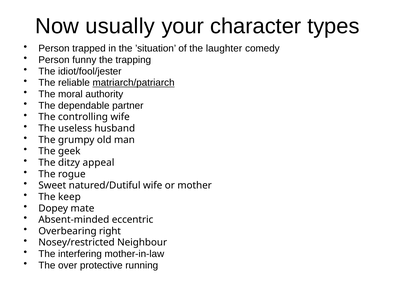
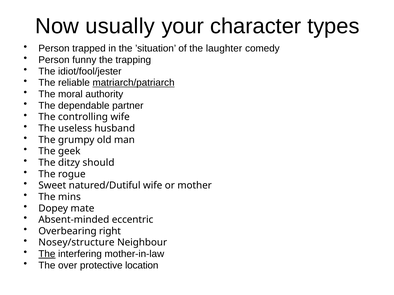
appeal: appeal -> should (98, 163)
keep: keep -> mins (69, 197)
Nosey/restricted: Nosey/restricted -> Nosey/structure (76, 243)
The underline: none -> present (47, 254)
running: running -> location (142, 266)
